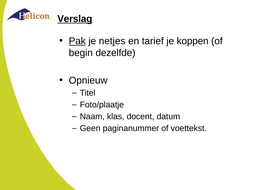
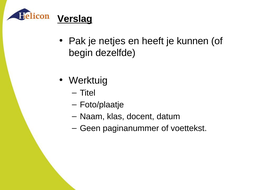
Pak underline: present -> none (77, 41)
tarief: tarief -> heeft (153, 41)
koppen: koppen -> kunnen (193, 41)
Opnieuw: Opnieuw -> Werktuig (88, 80)
